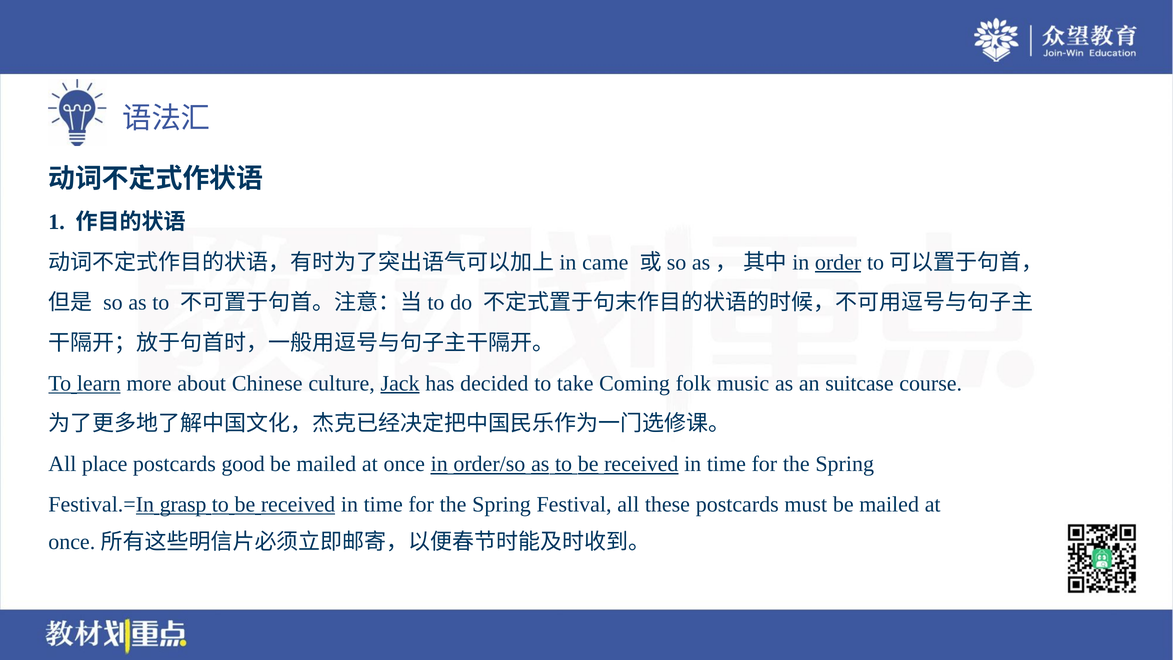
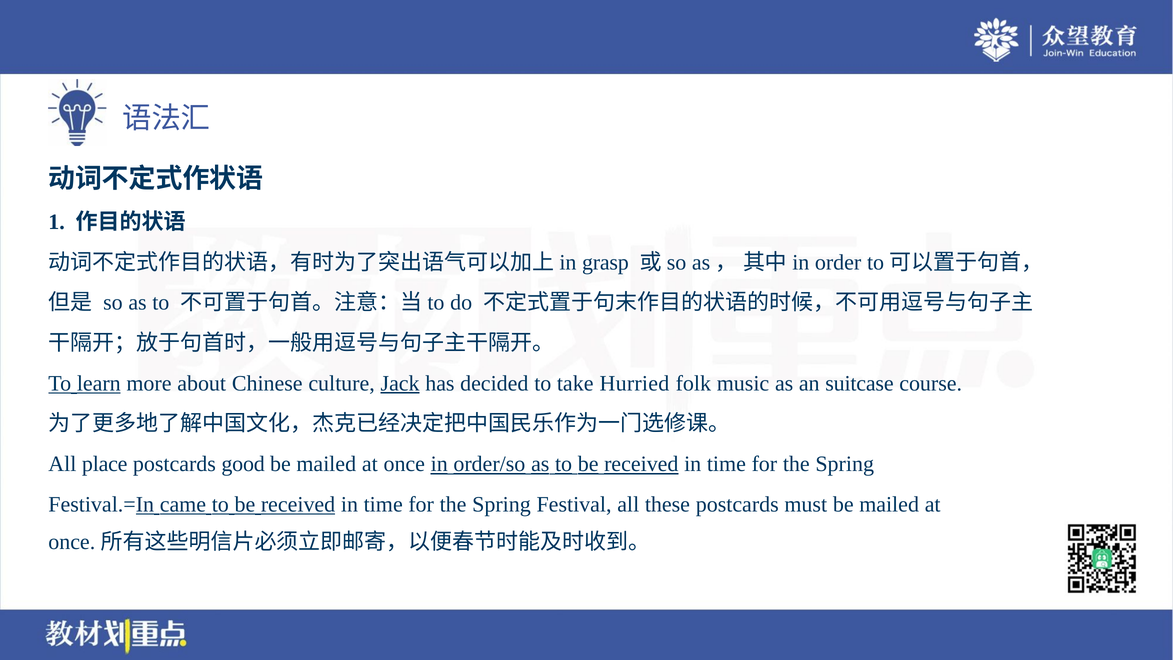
came: came -> grasp (605, 262)
order underline: present -> none (838, 262)
Coming: Coming -> Hurried (634, 383)
grasp: grasp -> came (183, 504)
